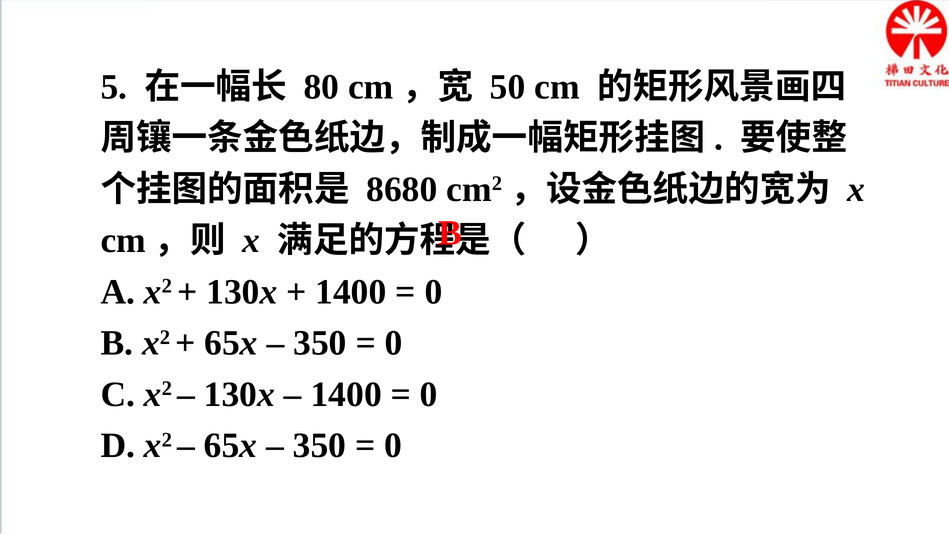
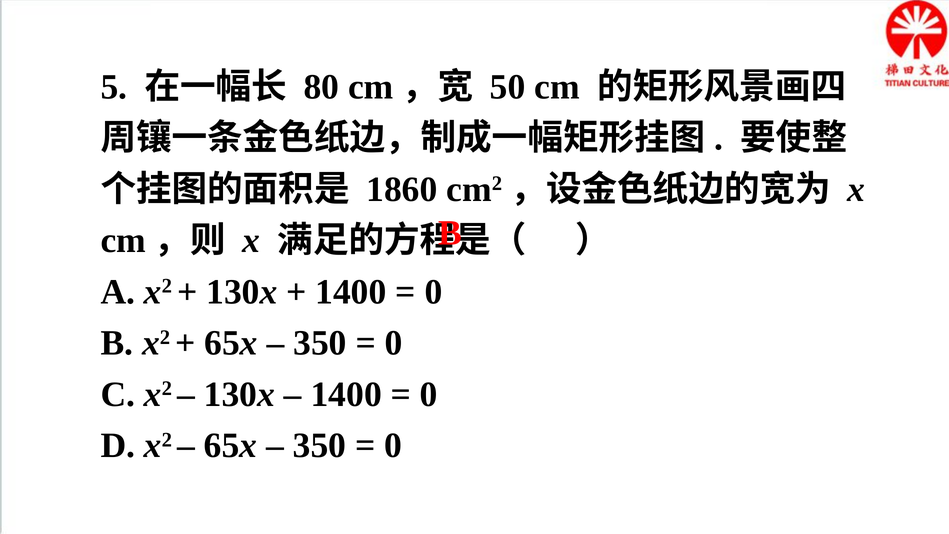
8680: 8680 -> 1860 (402, 189)
